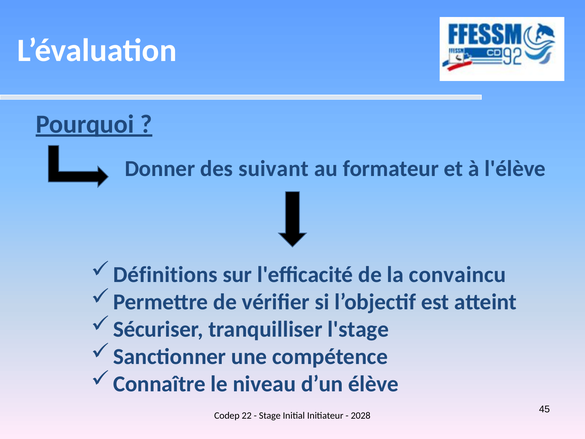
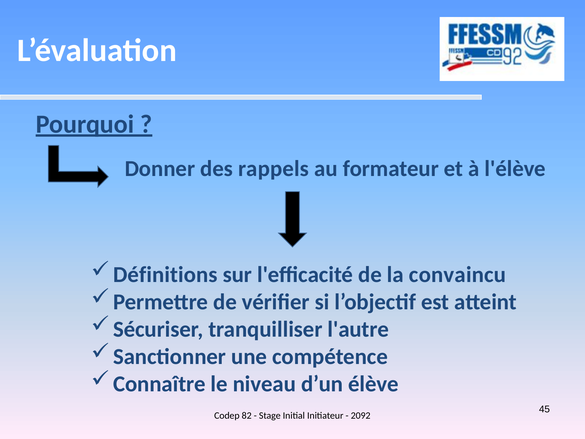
suivant: suivant -> rappels (274, 168)
l'stage: l'stage -> l'autre (358, 329)
22: 22 -> 82 (247, 415)
2028: 2028 -> 2092 (361, 415)
